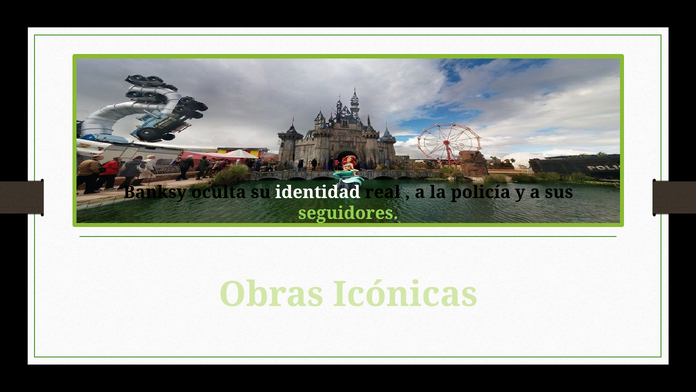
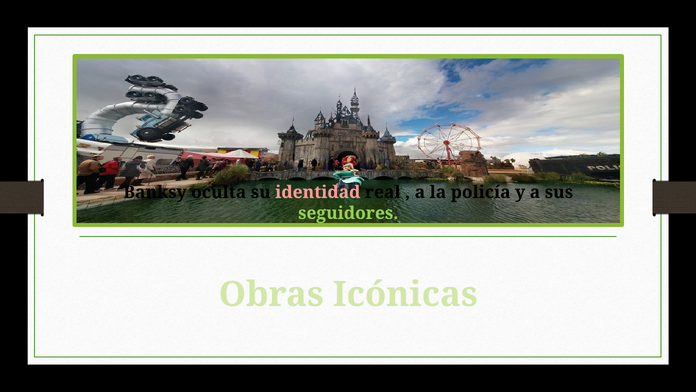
identidad colour: white -> pink (318, 192)
